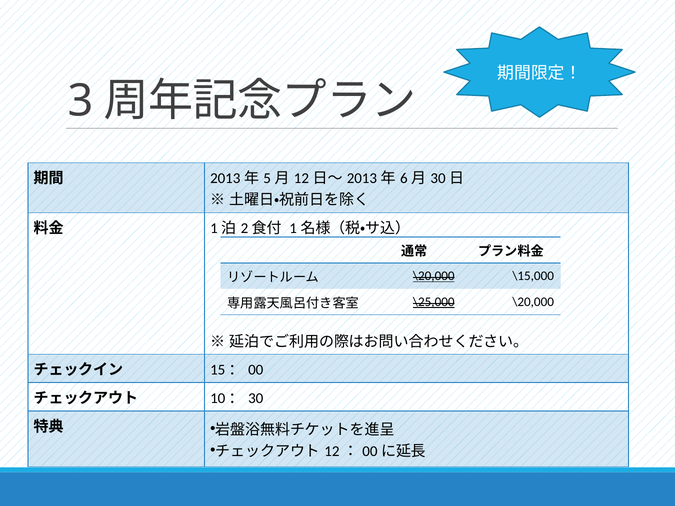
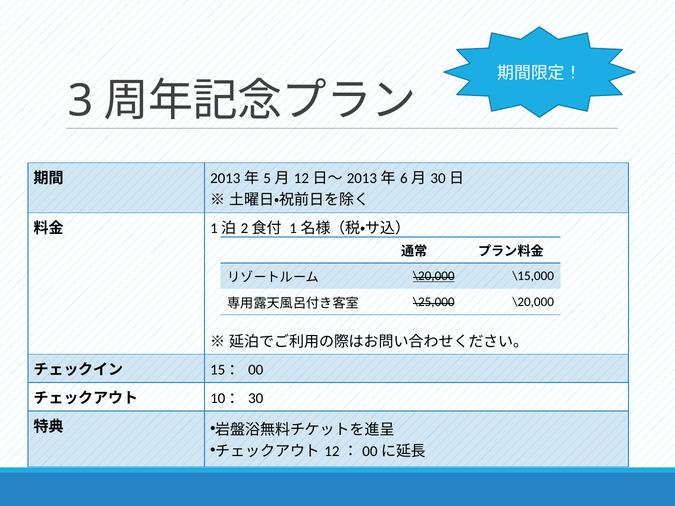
\25,000 underline: present -> none (434, 302)
